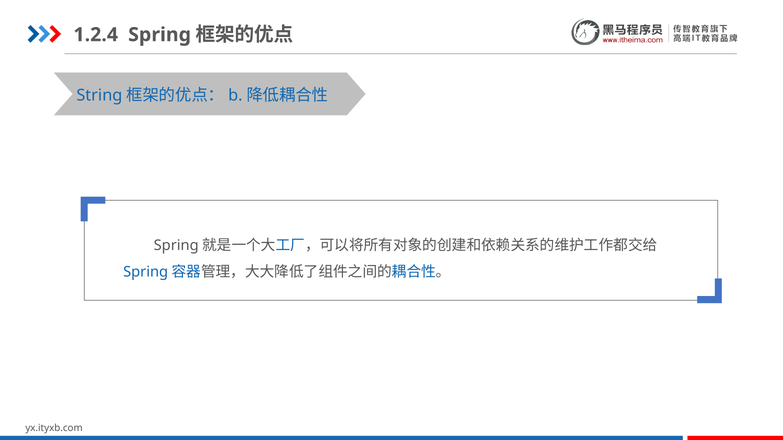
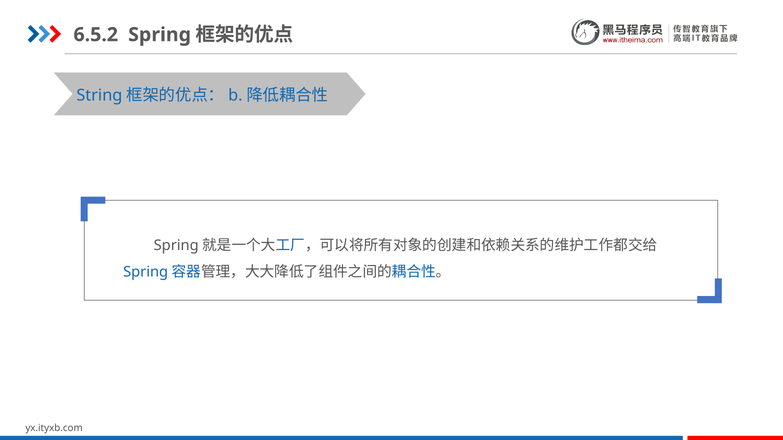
1.2.4: 1.2.4 -> 6.5.2 (96, 35)
